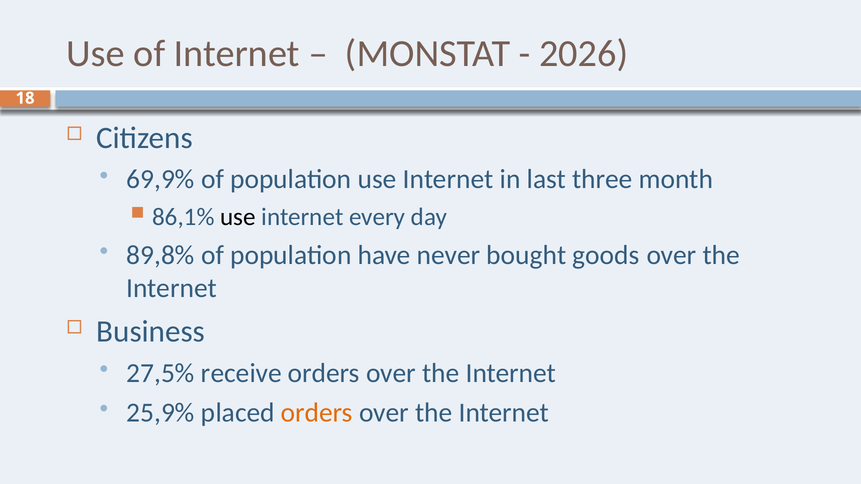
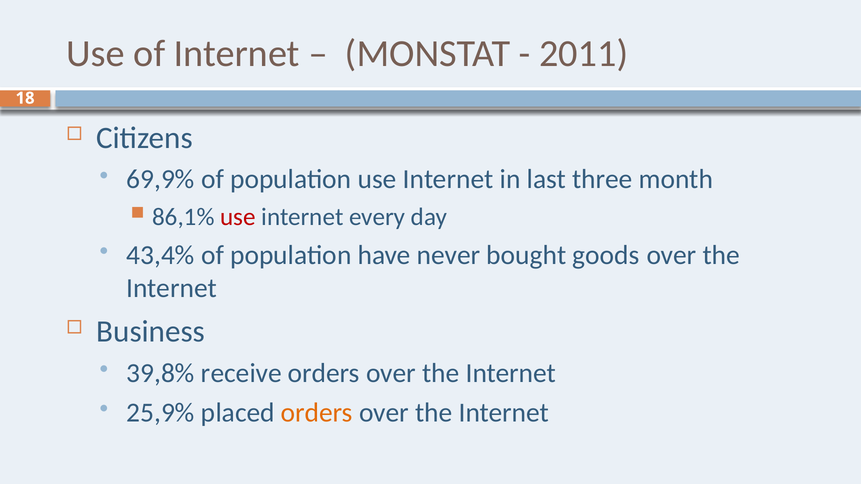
2026: 2026 -> 2011 (584, 54)
use colour: black -> red (238, 217)
89,8%: 89,8% -> 43,4% (161, 255)
27,5%: 27,5% -> 39,8% (161, 373)
